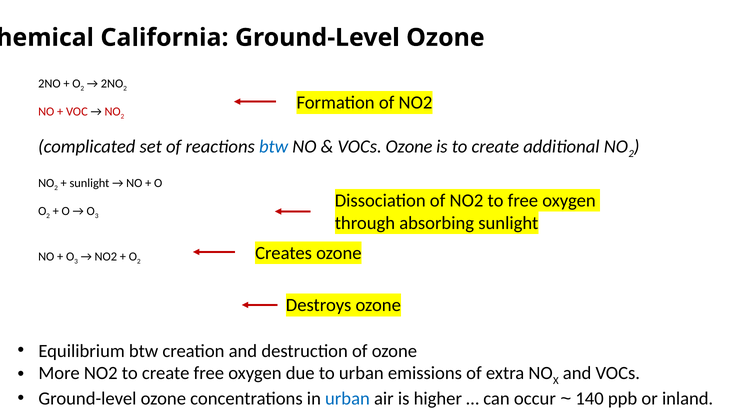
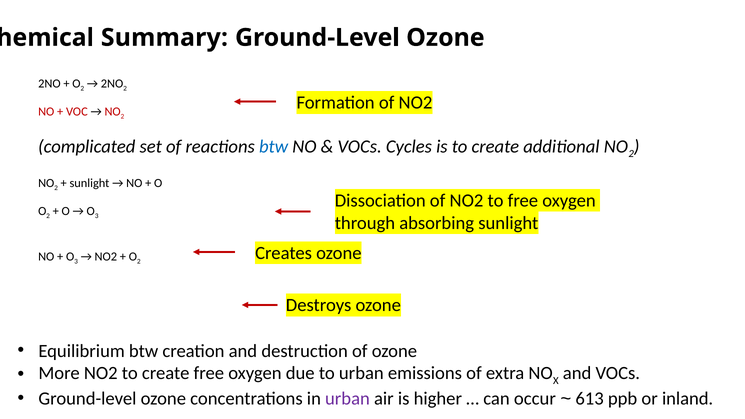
California: California -> Summary (164, 38)
VOCs Ozone: Ozone -> Cycles (409, 146)
urban colour: blue -> purple (347, 399)
140: 140 -> 613 (590, 399)
